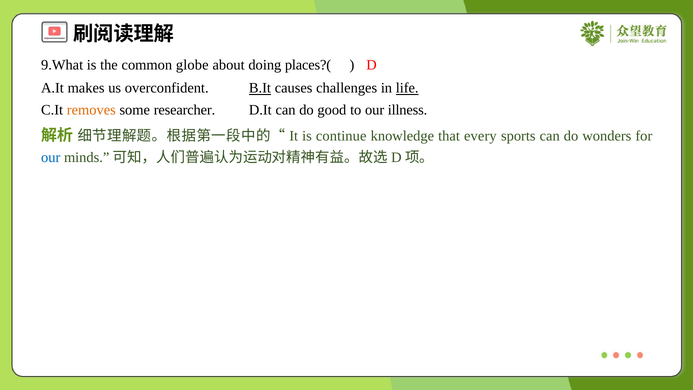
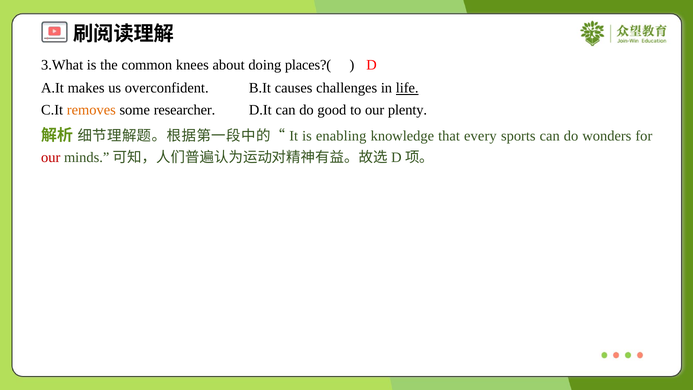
9.What: 9.What -> 3.What (62, 65)
globe: globe -> knees (192, 65)
B.It underline: present -> none (260, 88)
illness: illness -> plenty (408, 110)
continue: continue -> enabling (341, 136)
our colour: blue -> red (51, 158)
